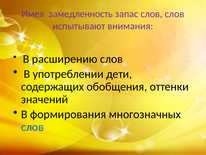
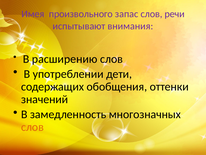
замедленность: замедленность -> произвольного (81, 14)
слов слов: слов -> речи (175, 14)
формирования: формирования -> замедленность (68, 114)
слов colour: blue -> orange (32, 127)
